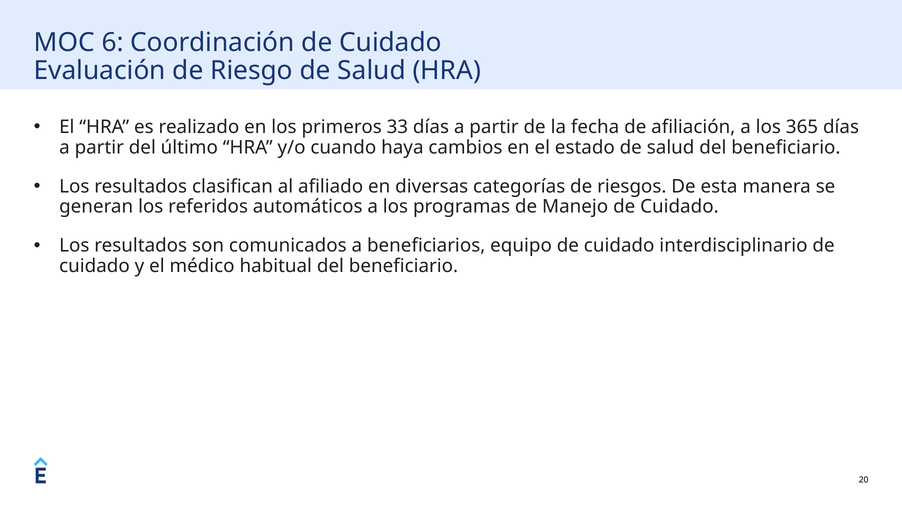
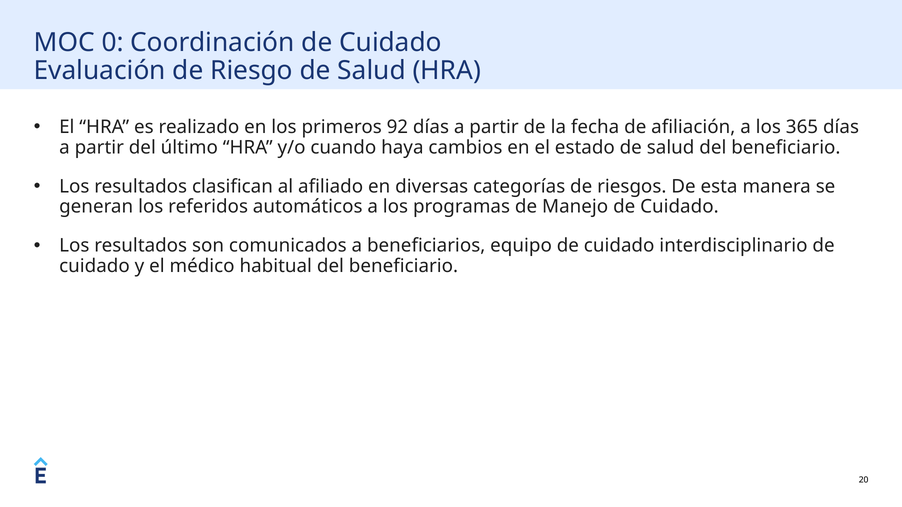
6: 6 -> 0 (113, 42)
33: 33 -> 92 (397, 127)
